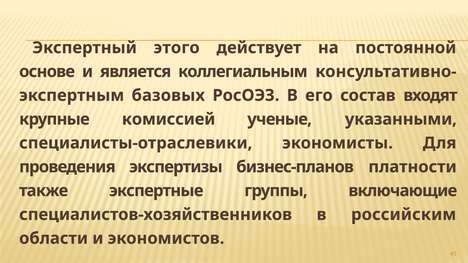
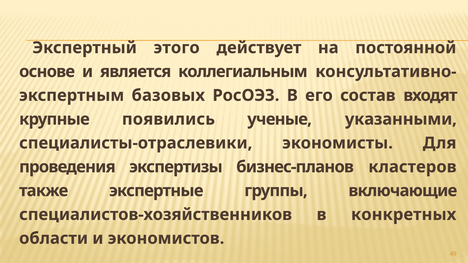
комиссией: комиссией -> появились (168, 119)
платности: платности -> кластеров (412, 167)
российским: российским -> конкретных (404, 215)
